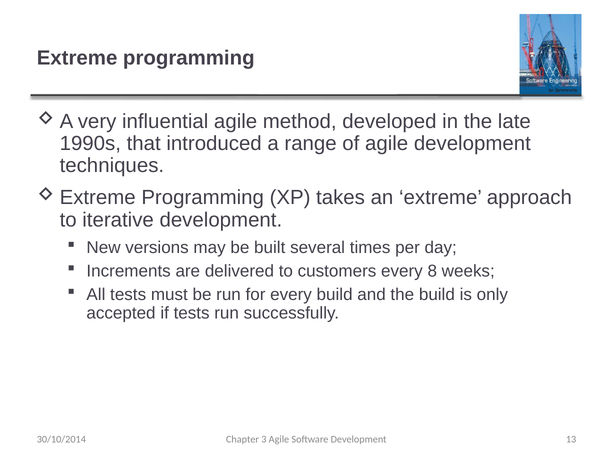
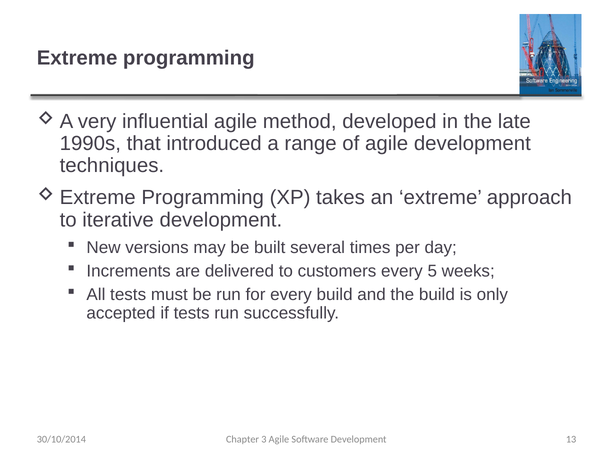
8: 8 -> 5 (432, 271)
